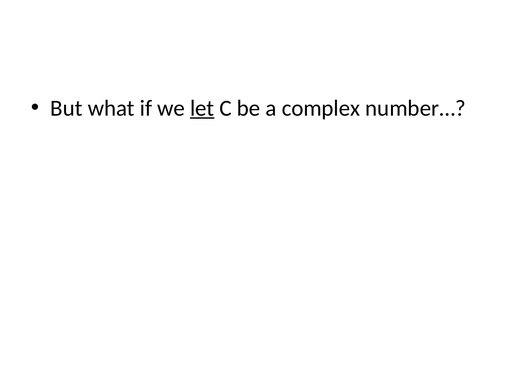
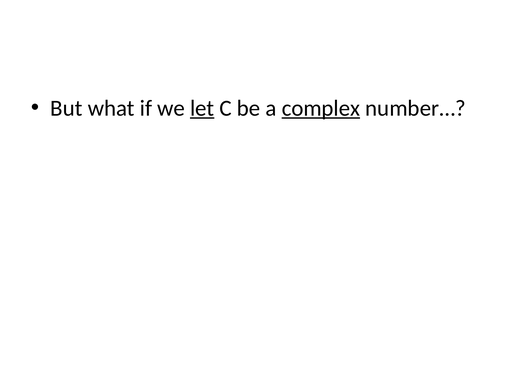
complex underline: none -> present (321, 108)
